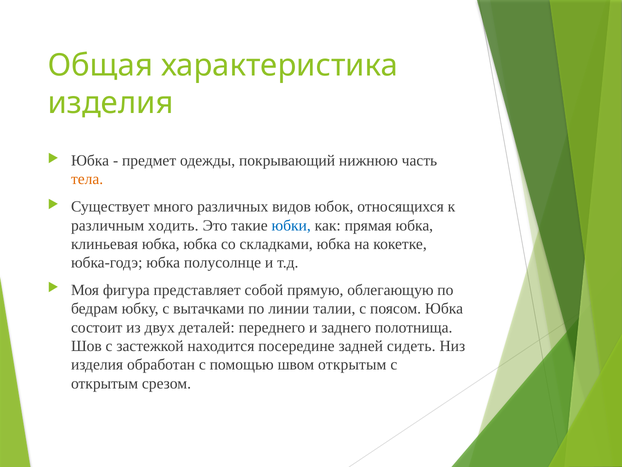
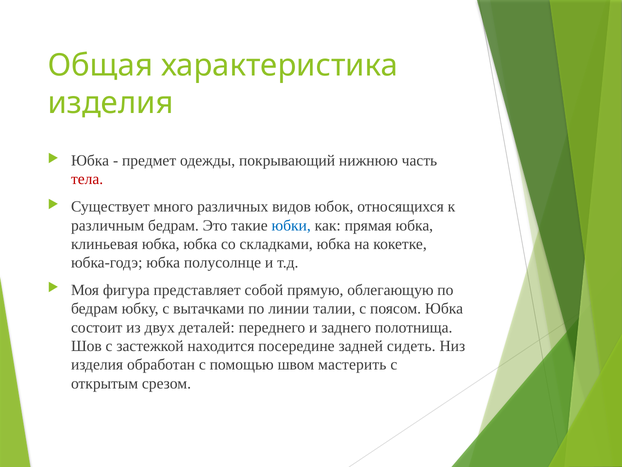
тела colour: orange -> red (87, 179)
различным ходить: ходить -> бедрам (173, 225)
швом открытым: открытым -> мастерить (352, 364)
